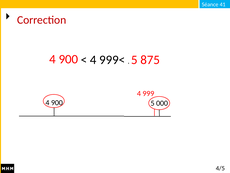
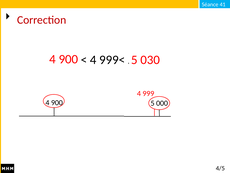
875: 875 -> 030 (150, 60)
